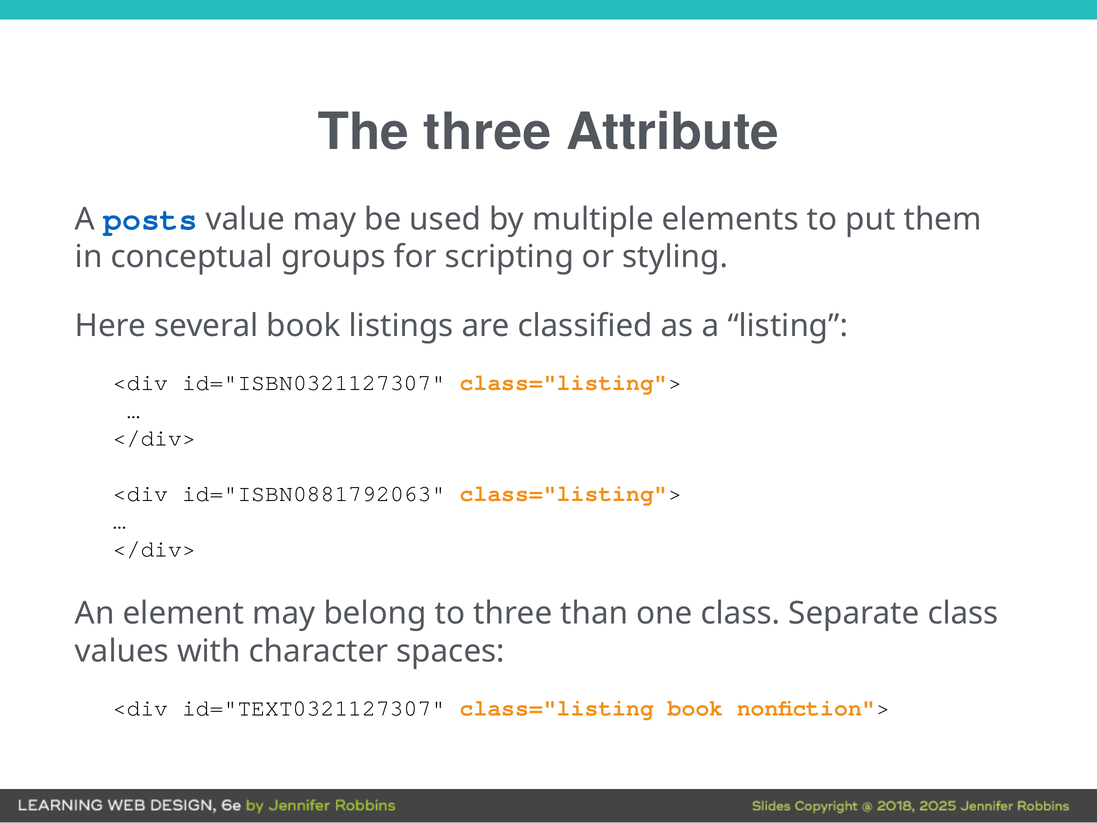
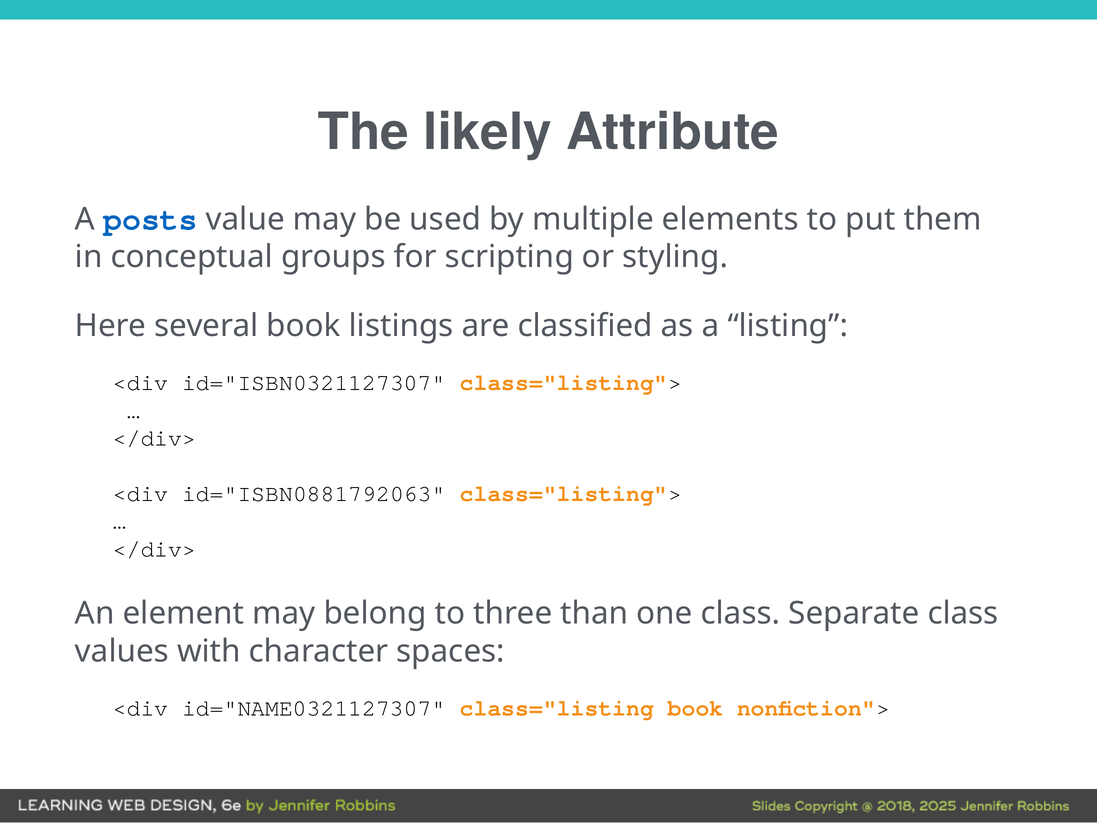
The three: three -> likely (488, 132)
id="TEXT0321127307: id="TEXT0321127307 -> id="NAME0321127307 (314, 708)
